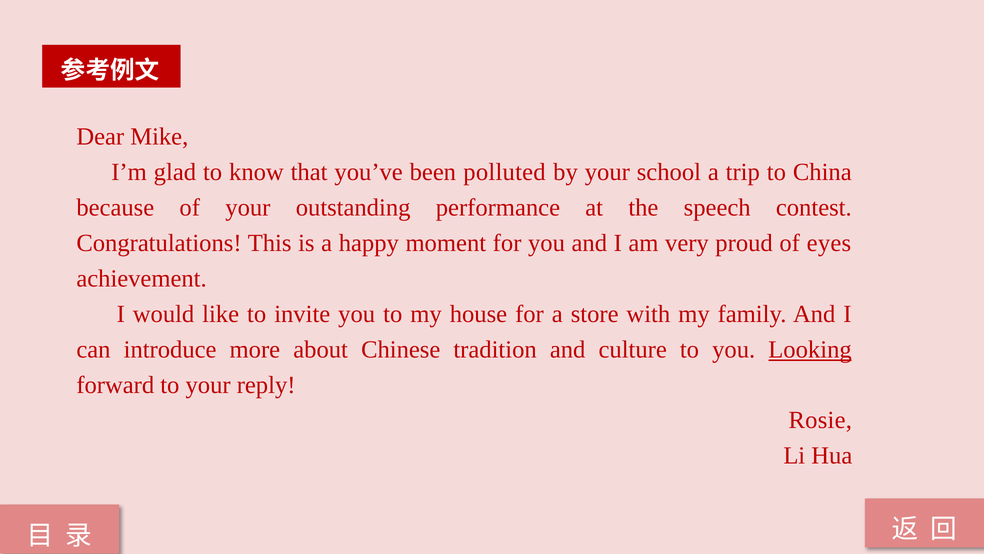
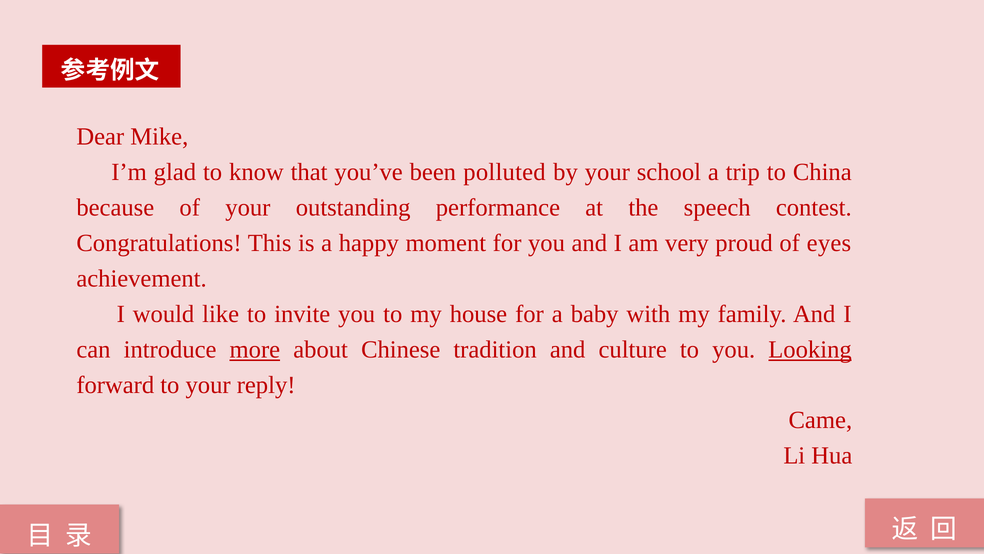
store: store -> baby (595, 314)
more underline: none -> present (255, 349)
Rosie: Rosie -> Came (820, 420)
